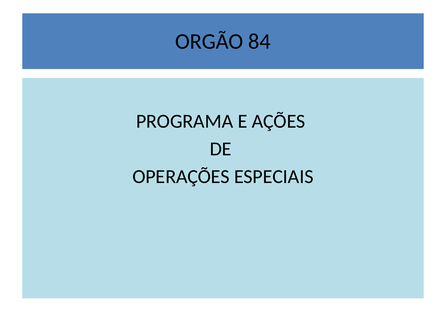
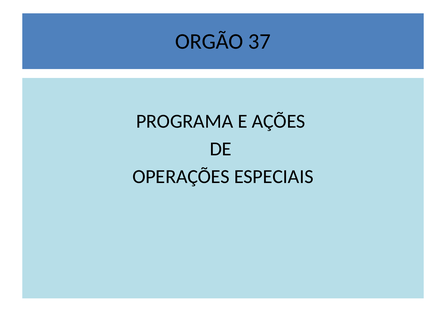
84: 84 -> 37 (260, 42)
